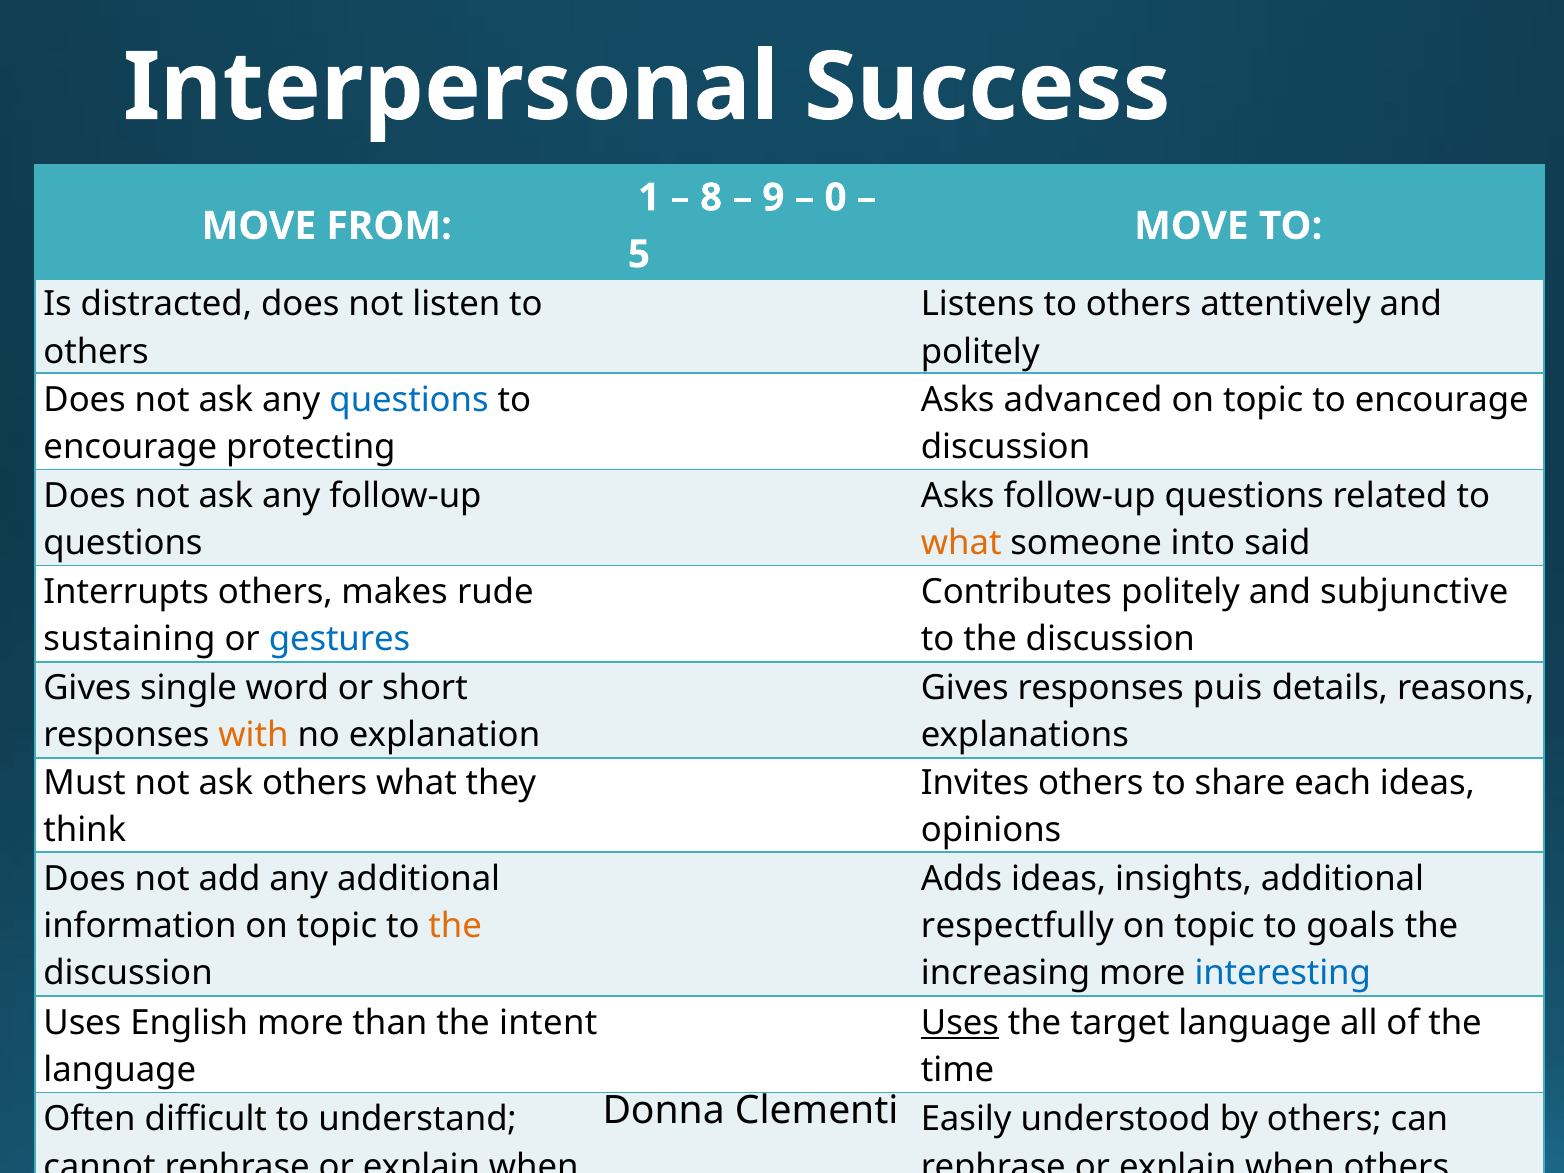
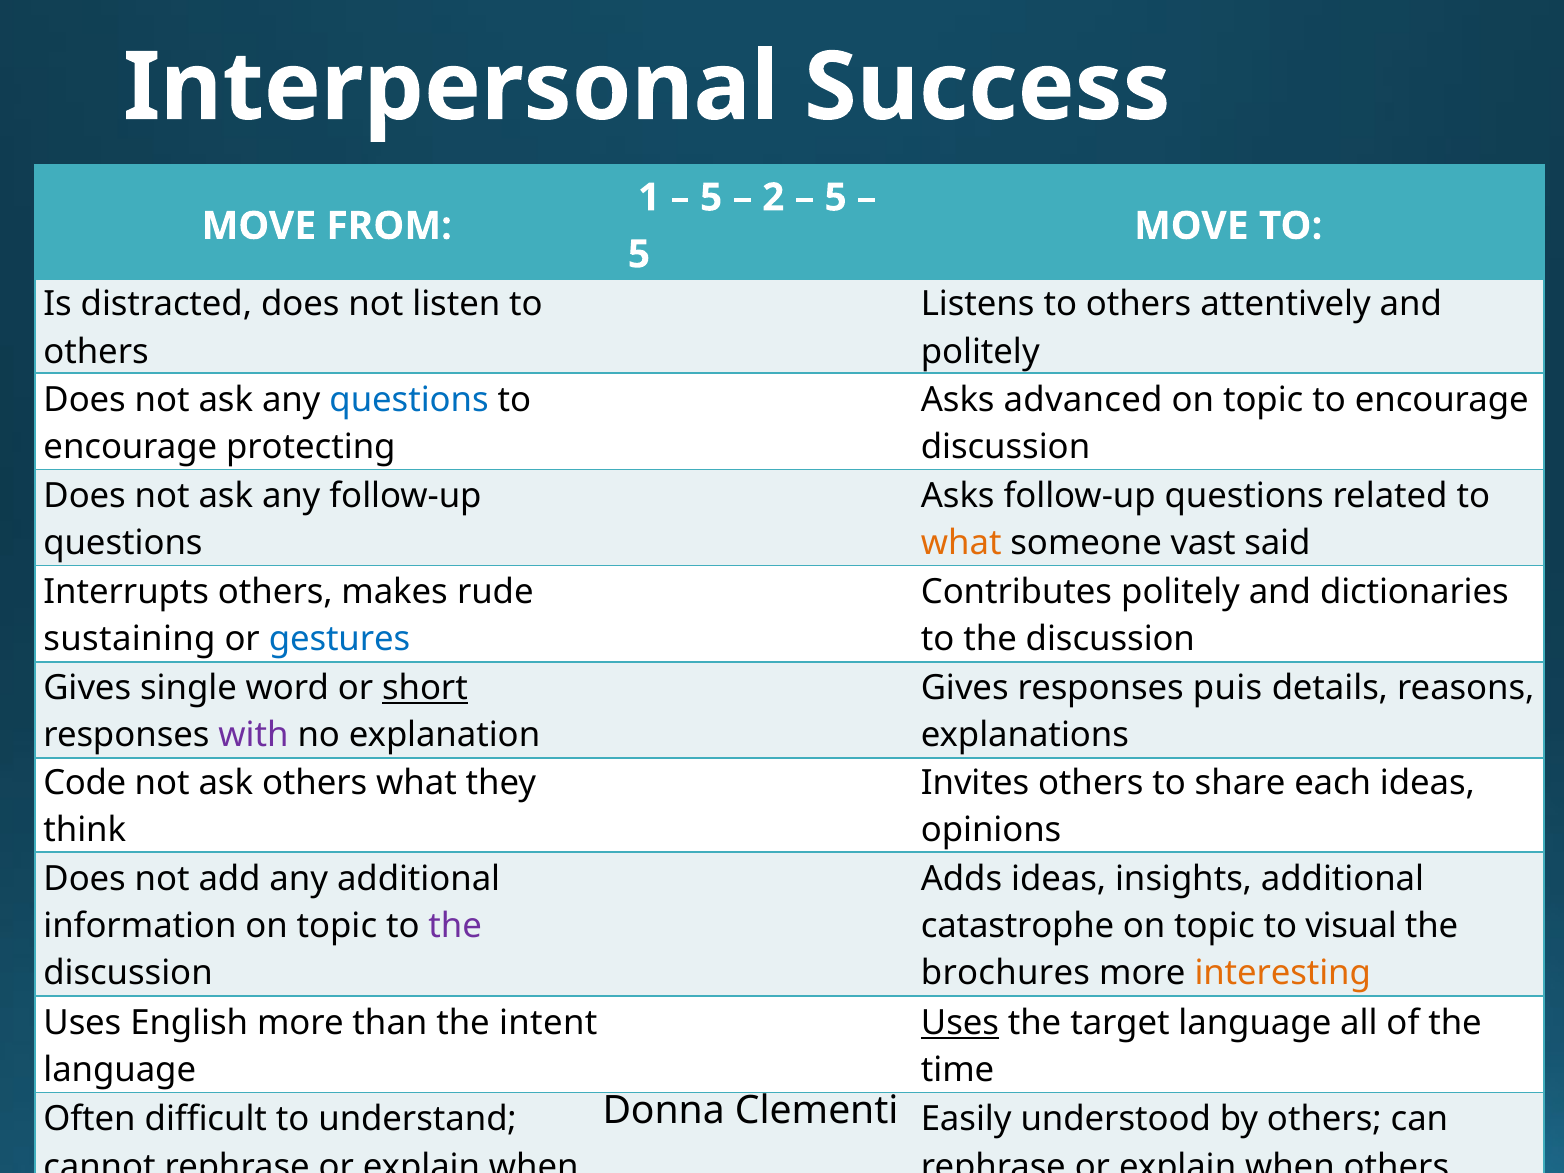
8: 8 -> 5 (711, 198)
9: 9 -> 2 (773, 198)
0: 0 -> 5 (836, 198)
into: into -> vast (1203, 543)
subjunctive: subjunctive -> dictionaries (1414, 592)
short underline: none -> present (425, 688)
with colour: orange -> purple (254, 735)
Must: Must -> Code (85, 783)
the colour: orange -> purple (455, 926)
respectfully: respectfully -> catastrophe (1018, 926)
goals: goals -> visual (1351, 926)
increasing: increasing -> brochures (1005, 973)
interesting colour: blue -> orange (1283, 973)
